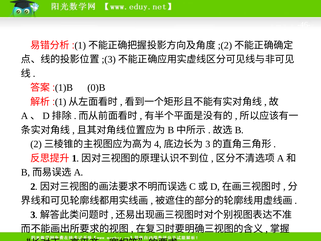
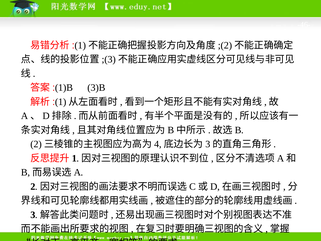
0)B: 0)B -> 3)B (96, 88)
